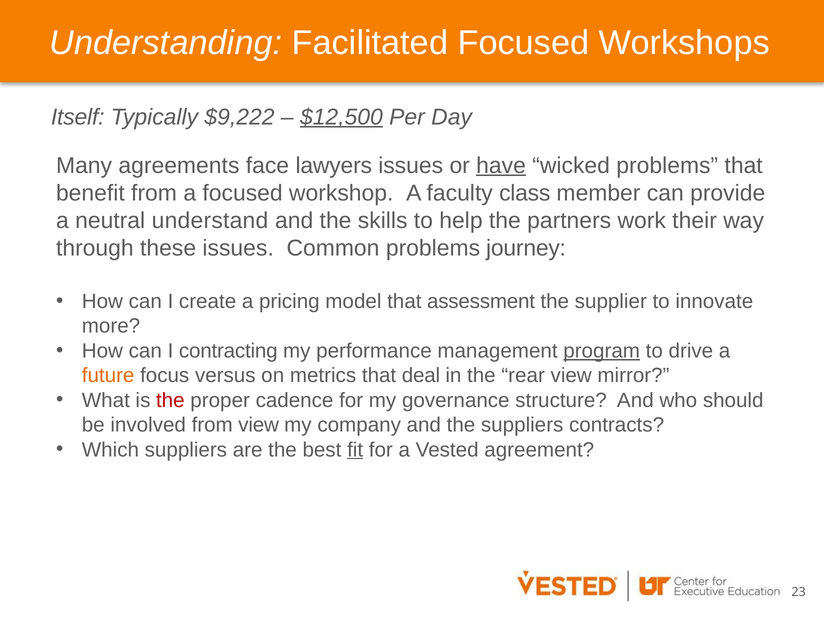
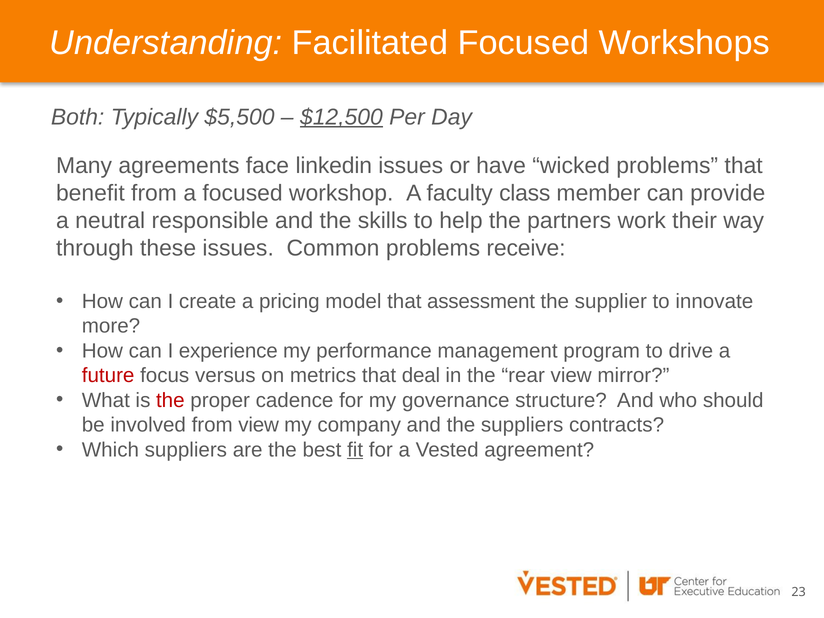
Itself: Itself -> Both (78, 117)
$9,222: $9,222 -> $5,500 (239, 117)
lawyers: lawyers -> linkedin (334, 166)
have underline: present -> none (501, 166)
understand: understand -> responsible (210, 221)
journey: journey -> receive (526, 248)
contracting: contracting -> experience (228, 351)
program underline: present -> none (602, 351)
future colour: orange -> red (108, 376)
